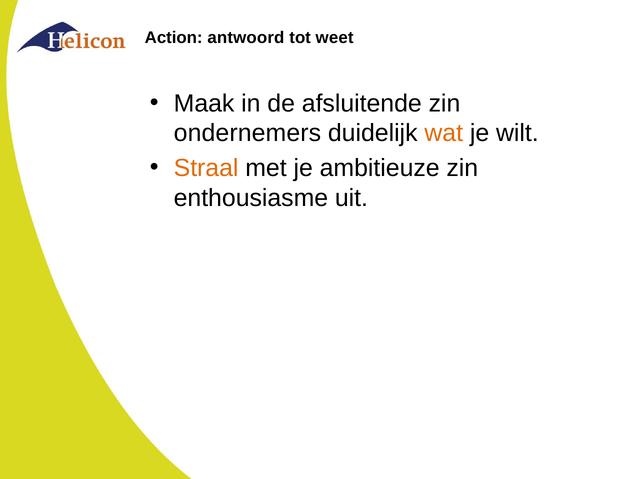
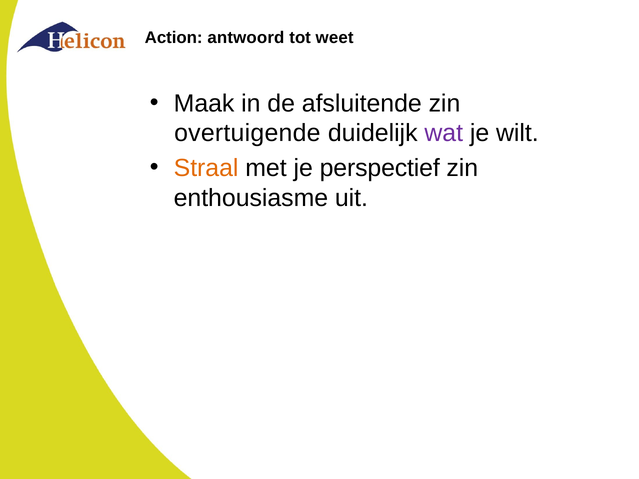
ondernemers: ondernemers -> overtuigende (247, 133)
wat colour: orange -> purple (444, 133)
ambitieuze: ambitieuze -> perspectief (380, 168)
